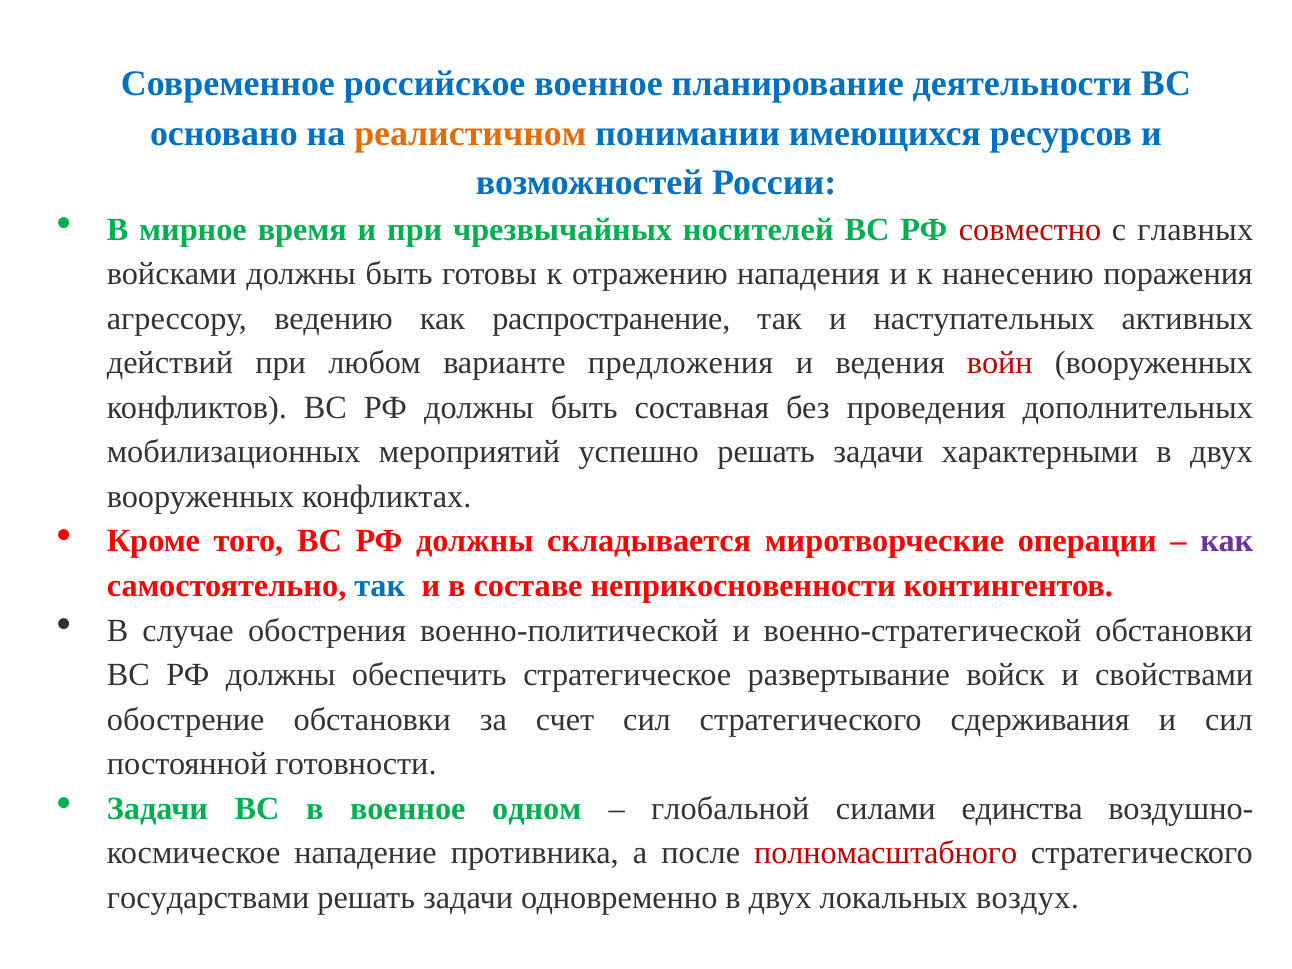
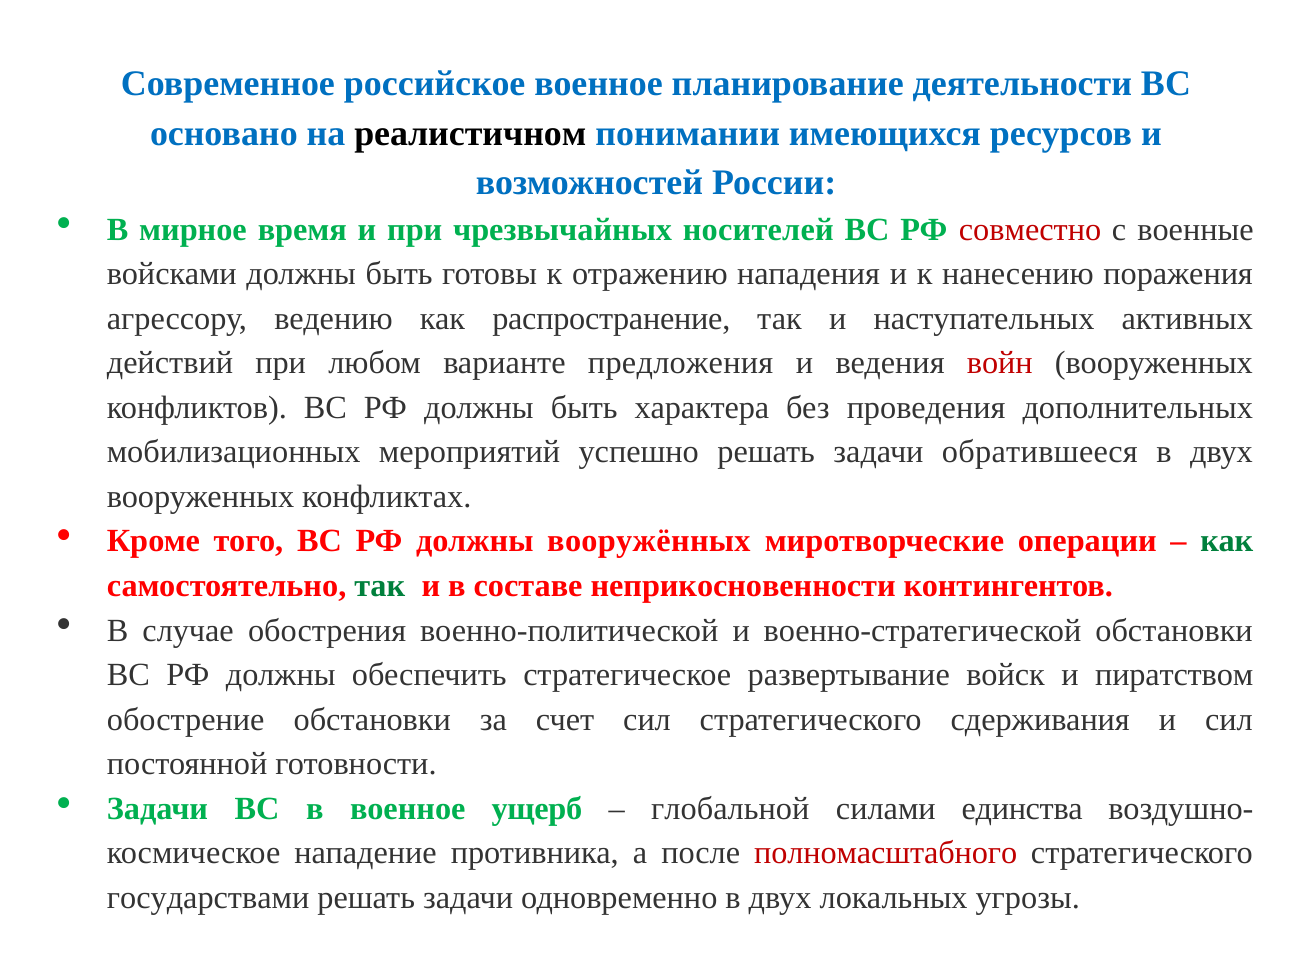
реалистичном colour: orange -> black (470, 133)
главных: главных -> военные (1195, 229)
составная: составная -> характера (702, 408)
характерными: характерными -> обратившееся (1040, 452)
складывается: складывается -> вооружённых (649, 541)
как colour: purple -> green (1227, 541)
так colour: blue -> green (380, 586)
свойствами: свойствами -> пиратством (1174, 675)
одном: одном -> ущерб (537, 809)
воздух: воздух -> угрозы (1028, 898)
